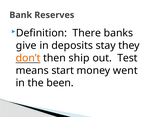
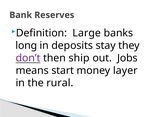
There: There -> Large (87, 33)
give: give -> long (26, 46)
don’t colour: orange -> purple (28, 58)
Test: Test -> Jobs (127, 58)
went: went -> layer (125, 71)
been: been -> rural (60, 83)
